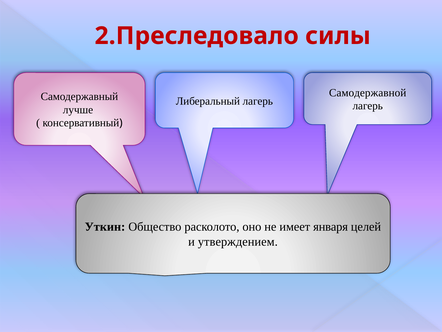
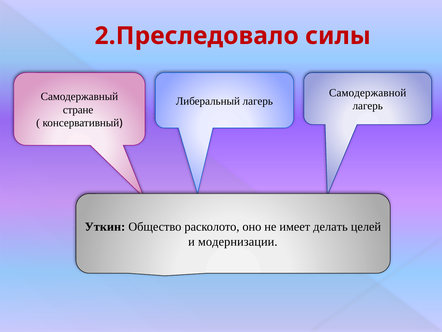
лучше: лучше -> стране (78, 110)
января: января -> делать (330, 227)
утверждением: утверждением -> модернизации (238, 241)
